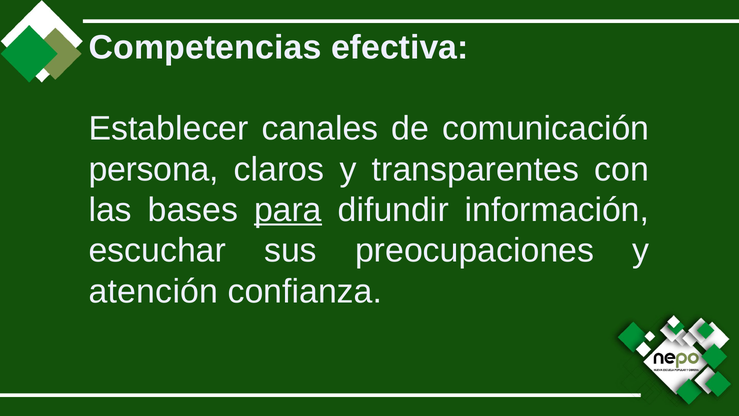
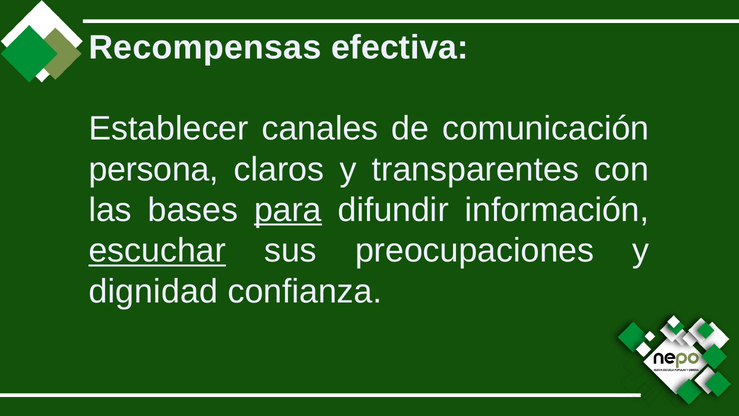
Competencias: Competencias -> Recompensas (205, 47)
escuchar underline: none -> present (157, 251)
atención: atención -> dignidad (153, 291)
